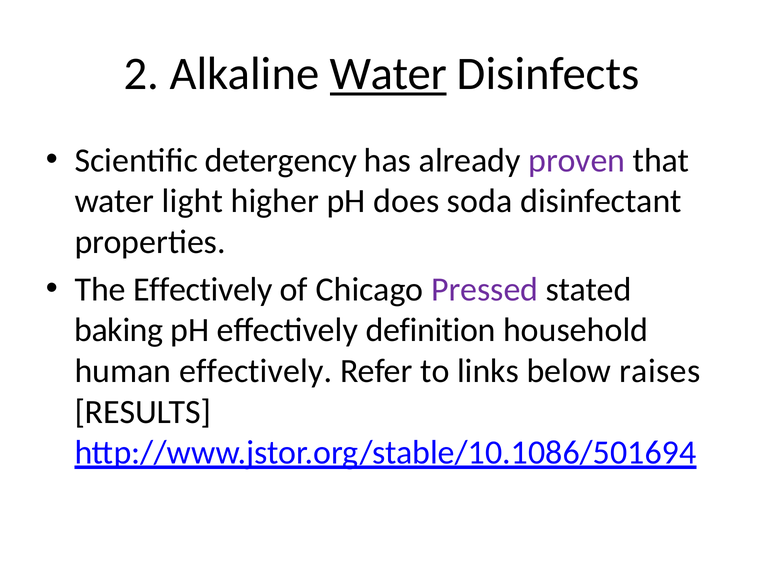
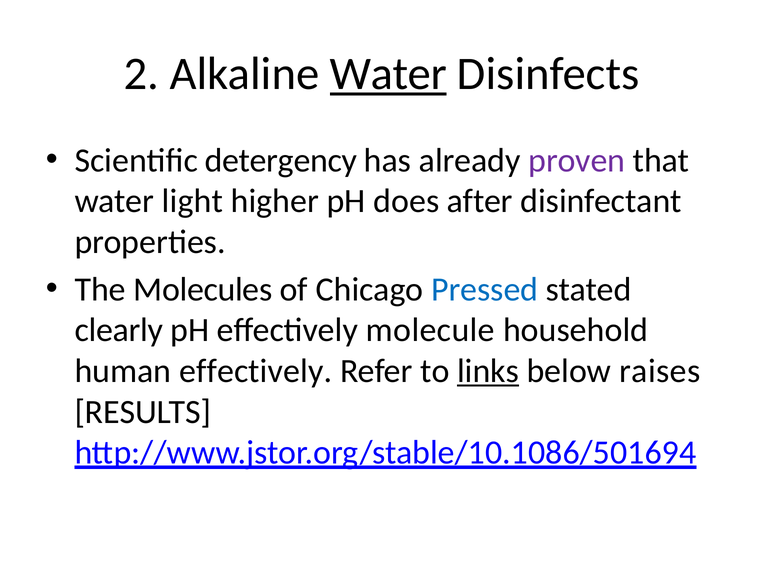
soda: soda -> after (480, 201)
The Effectively: Effectively -> Molecules (203, 289)
Pressed colour: purple -> blue (485, 289)
baking: baking -> clearly (119, 330)
definition: definition -> molecule (430, 330)
links underline: none -> present (488, 371)
